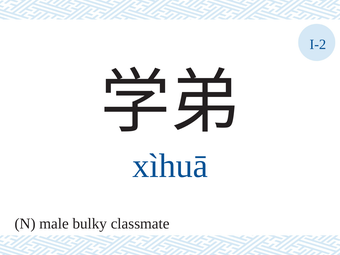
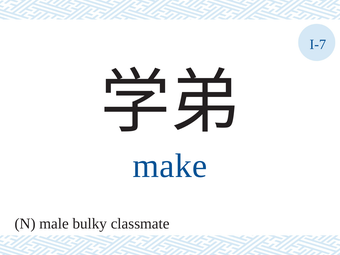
I-2: I-2 -> I-7 (318, 45)
xìhuā: xìhuā -> make (170, 166)
